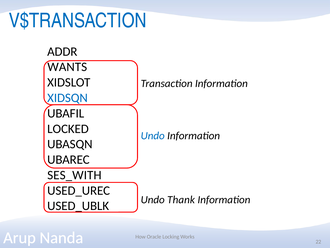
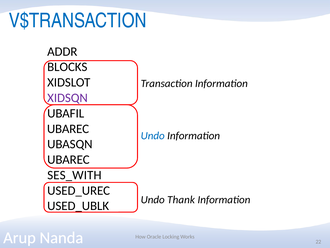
WANTS: WANTS -> BLOCKS (67, 67)
XIDSQN colour: blue -> purple (67, 98)
LOCKED: LOCKED -> UBAREC (68, 129)
